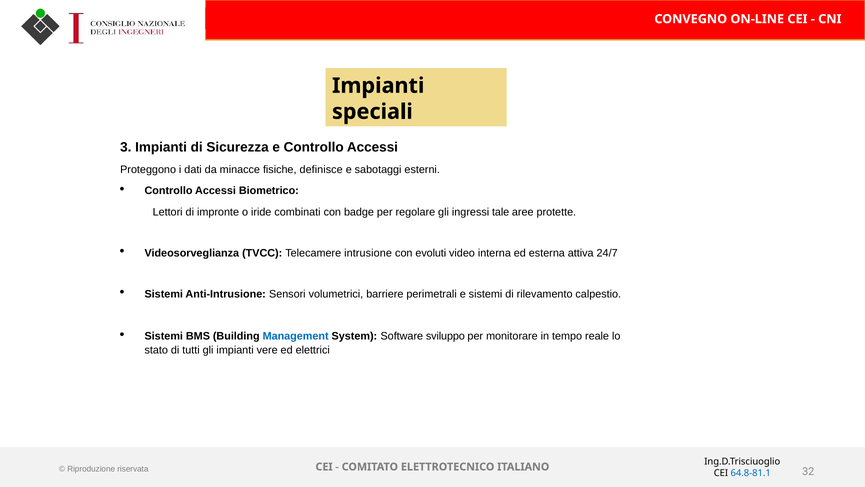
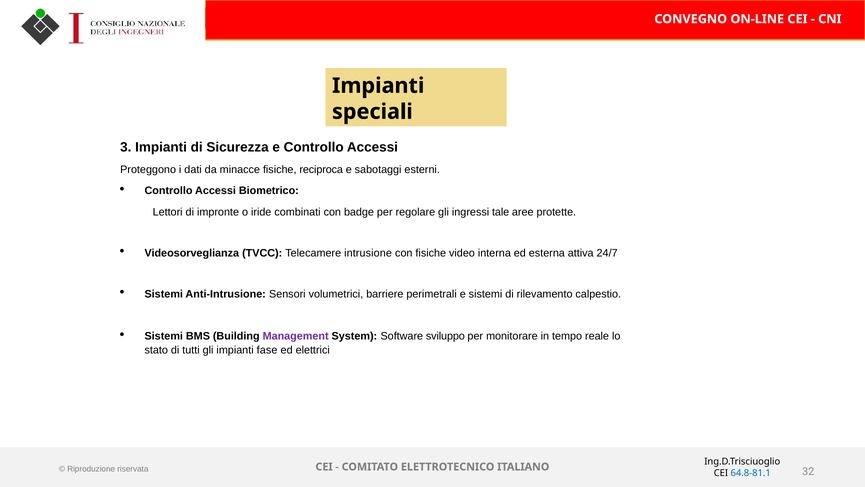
definisce: definisce -> reciproca (321, 170)
con evoluti: evoluti -> fisiche (431, 253)
Management colour: blue -> purple (296, 336)
vere: vere -> fase (267, 350)
